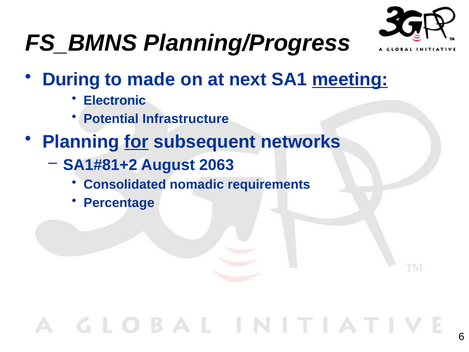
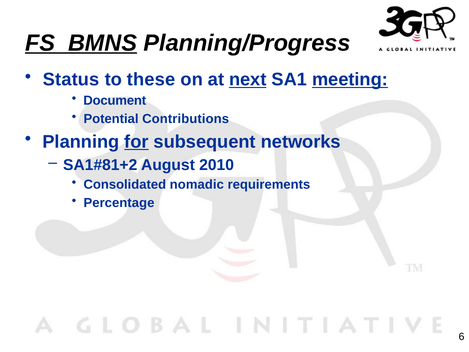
FS_BMNS underline: none -> present (81, 43)
During: During -> Status (71, 80)
made: made -> these (151, 80)
next underline: none -> present (248, 80)
Electronic: Electronic -> Document (115, 101)
Infrastructure: Infrastructure -> Contributions (186, 119)
2063: 2063 -> 2010 (217, 165)
